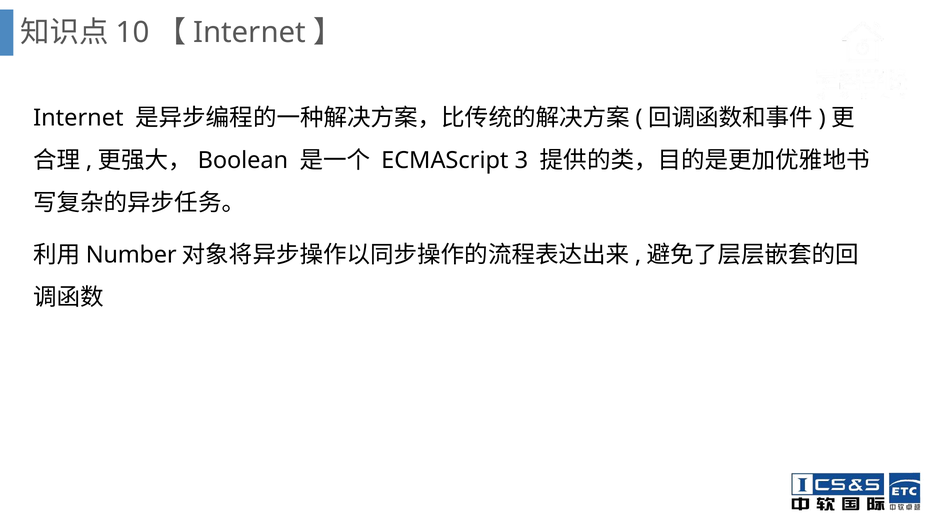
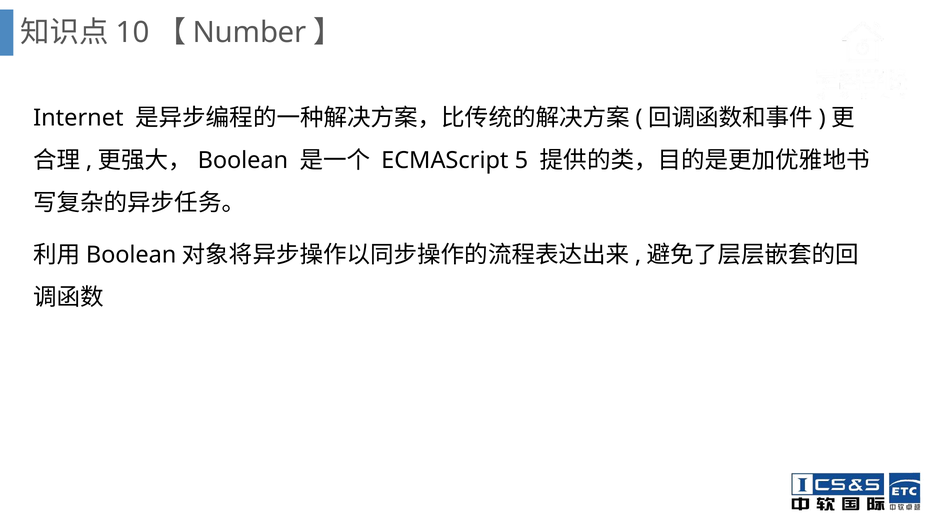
Internet: Internet -> Number (250, 33)
3: 3 -> 5 (521, 160)
Number: Number -> Boolean (131, 255)
